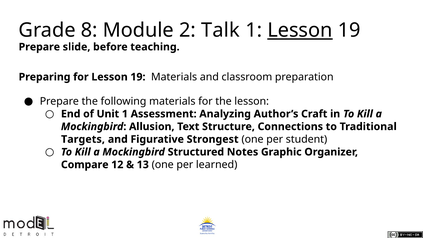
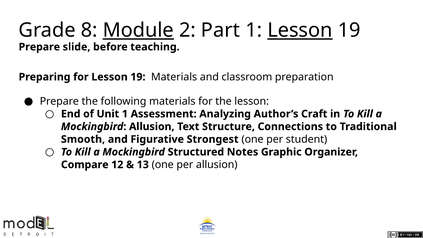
Module underline: none -> present (138, 30)
Talk: Talk -> Part (221, 30)
Targets: Targets -> Smooth (83, 139)
per learned: learned -> allusion (217, 165)
